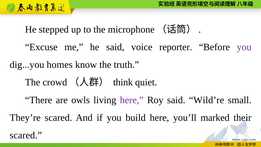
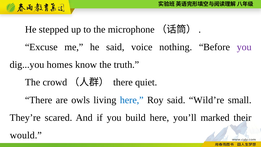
reporter: reporter -> nothing (176, 47)
think: think -> there (123, 82)
here colour: purple -> blue (132, 100)
scared: scared -> would (26, 135)
